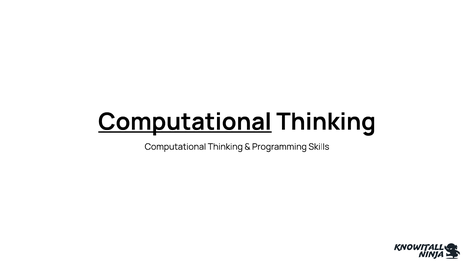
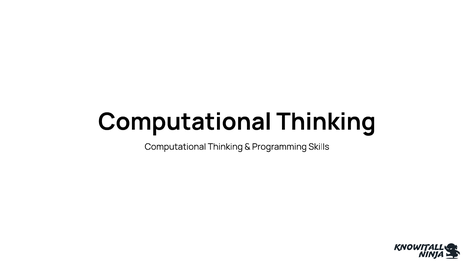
Computational underline: present -> none (185, 122)
